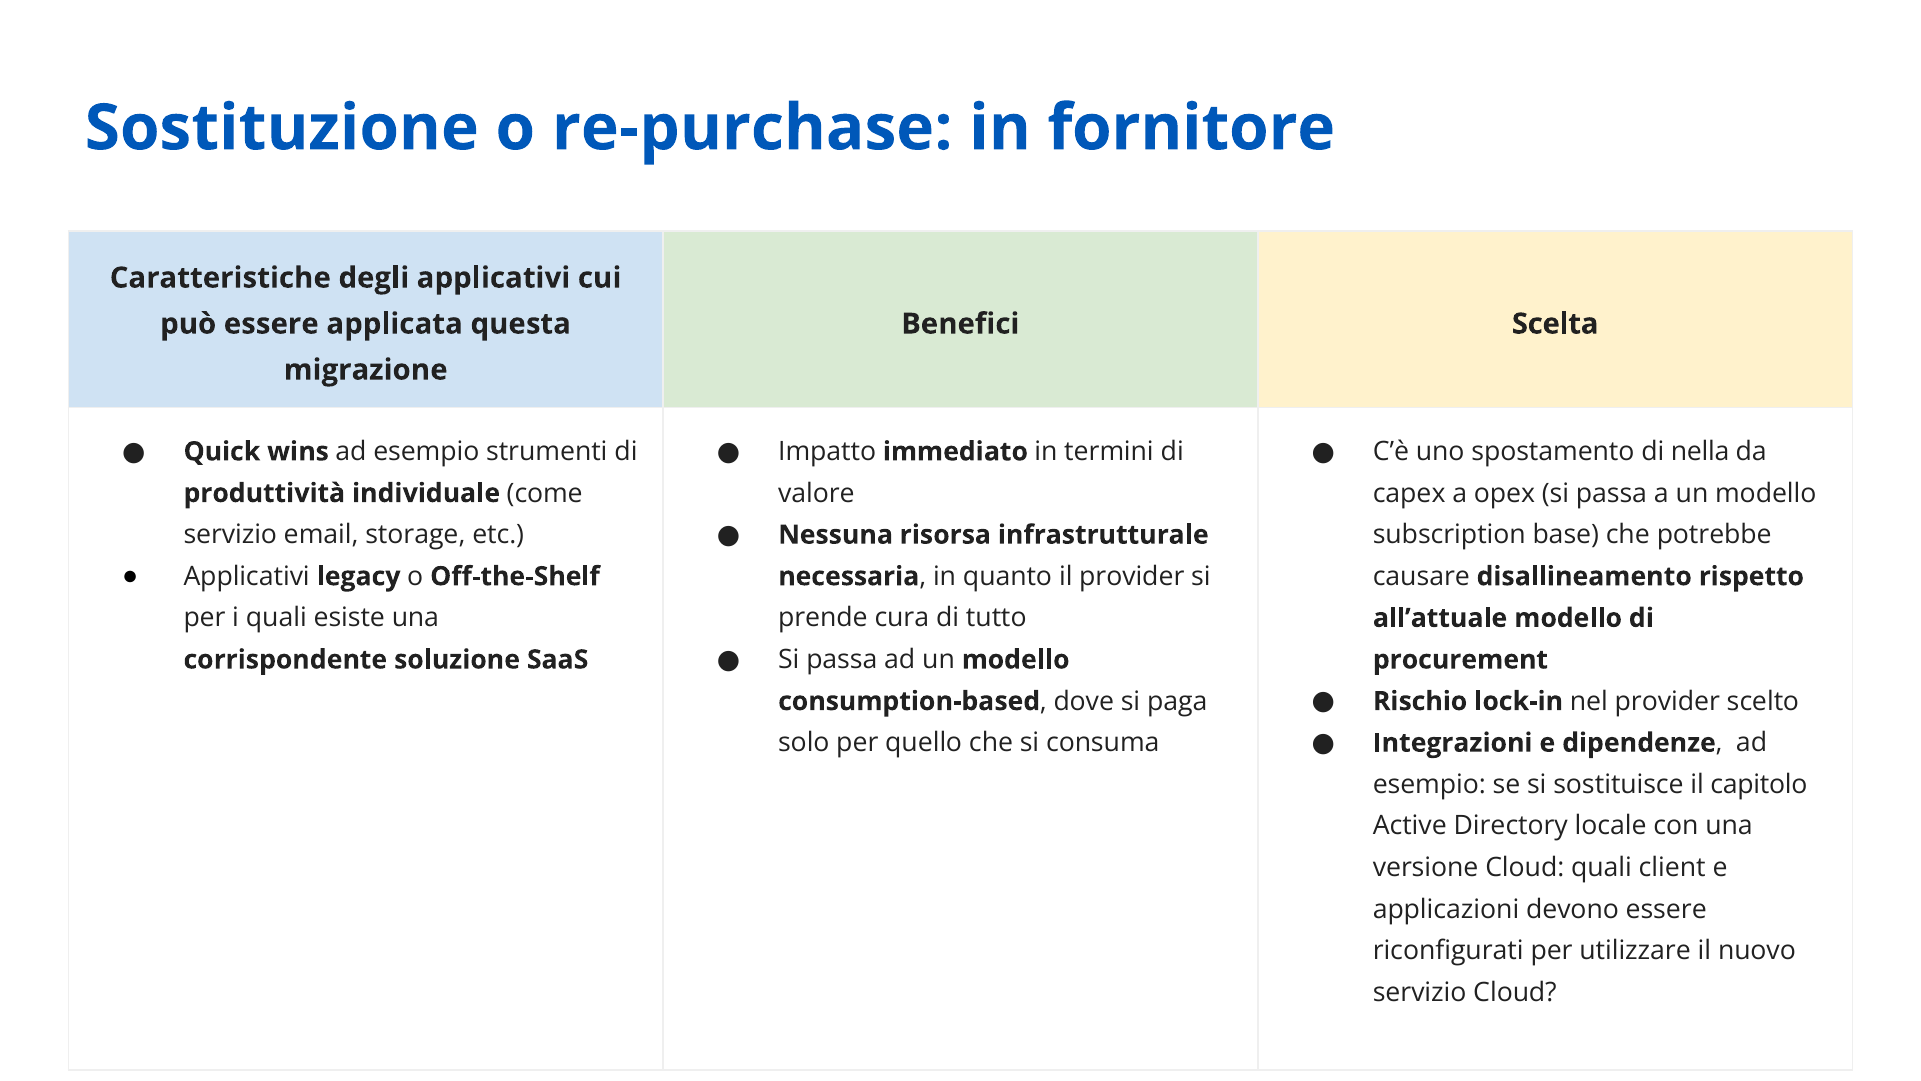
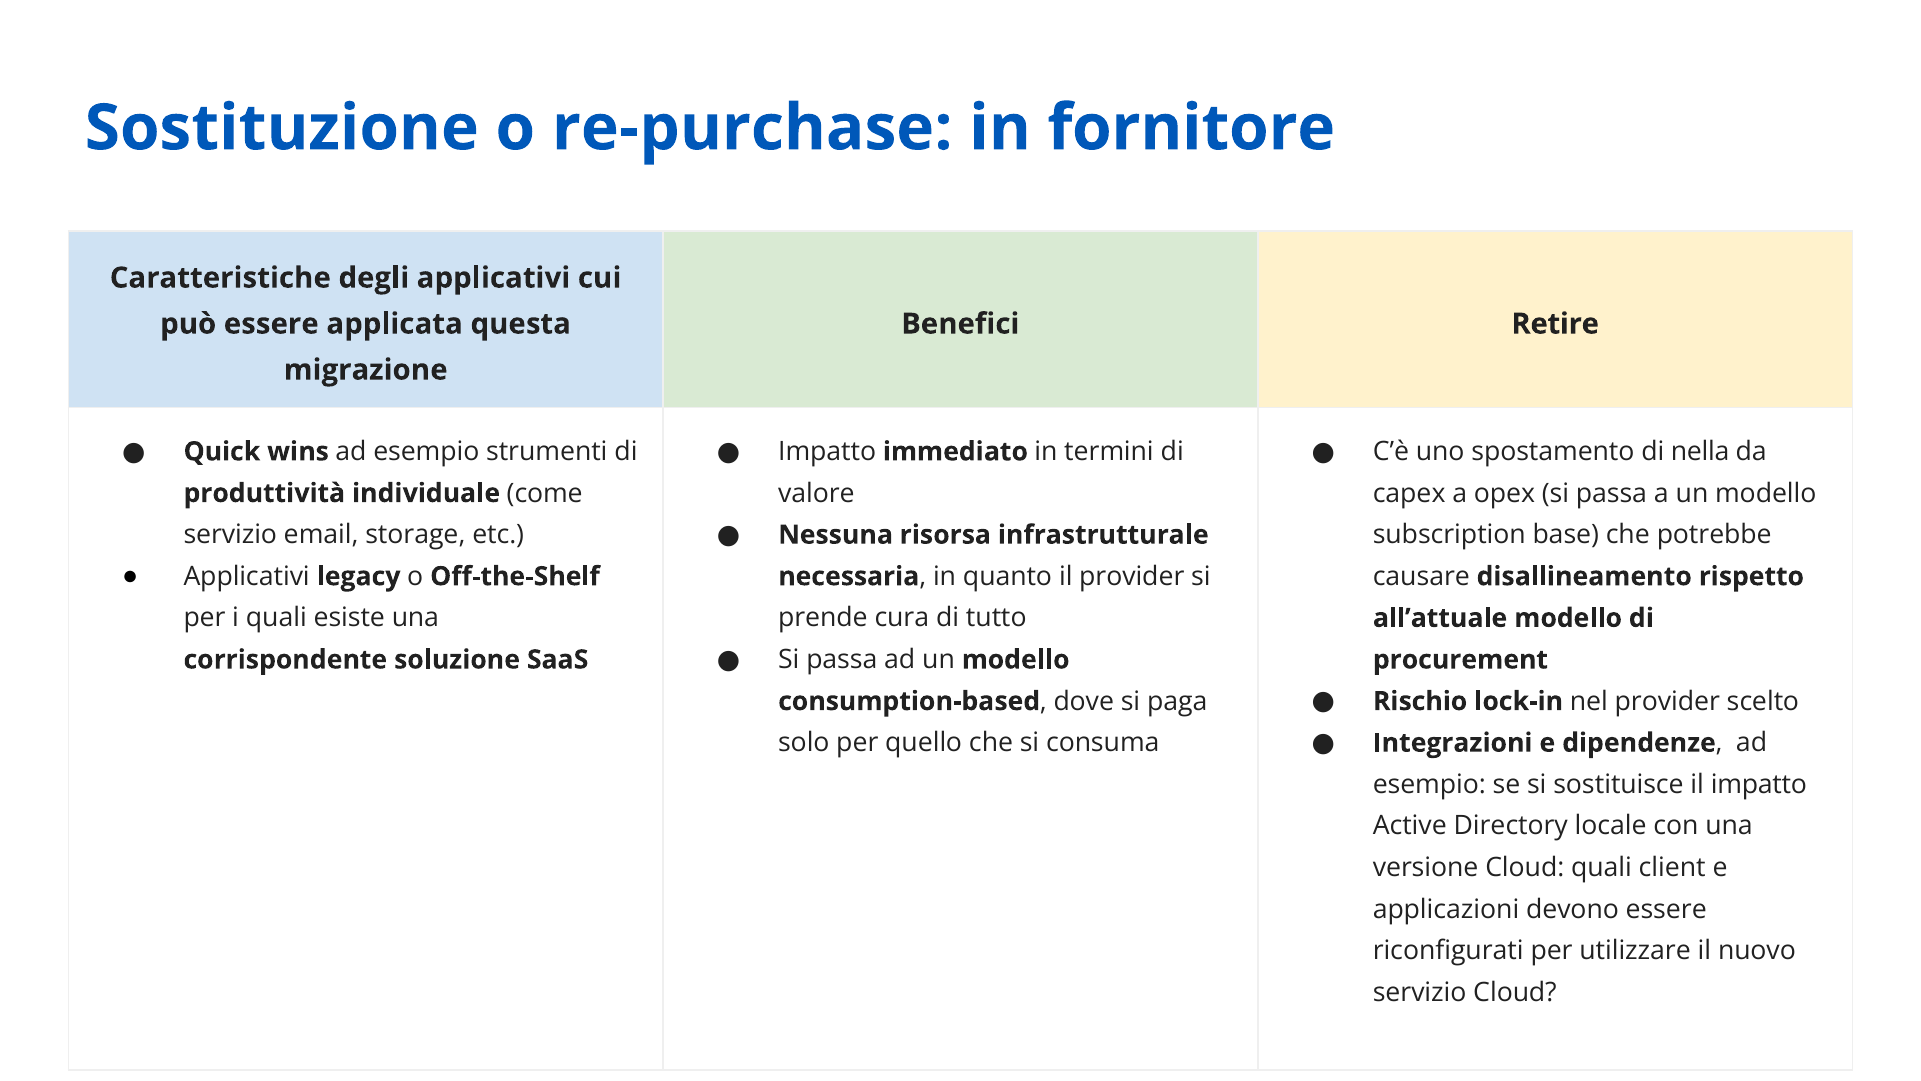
Scelta: Scelta -> Retire (1555, 324)
il capitolo: capitolo -> impatto (1759, 784)
